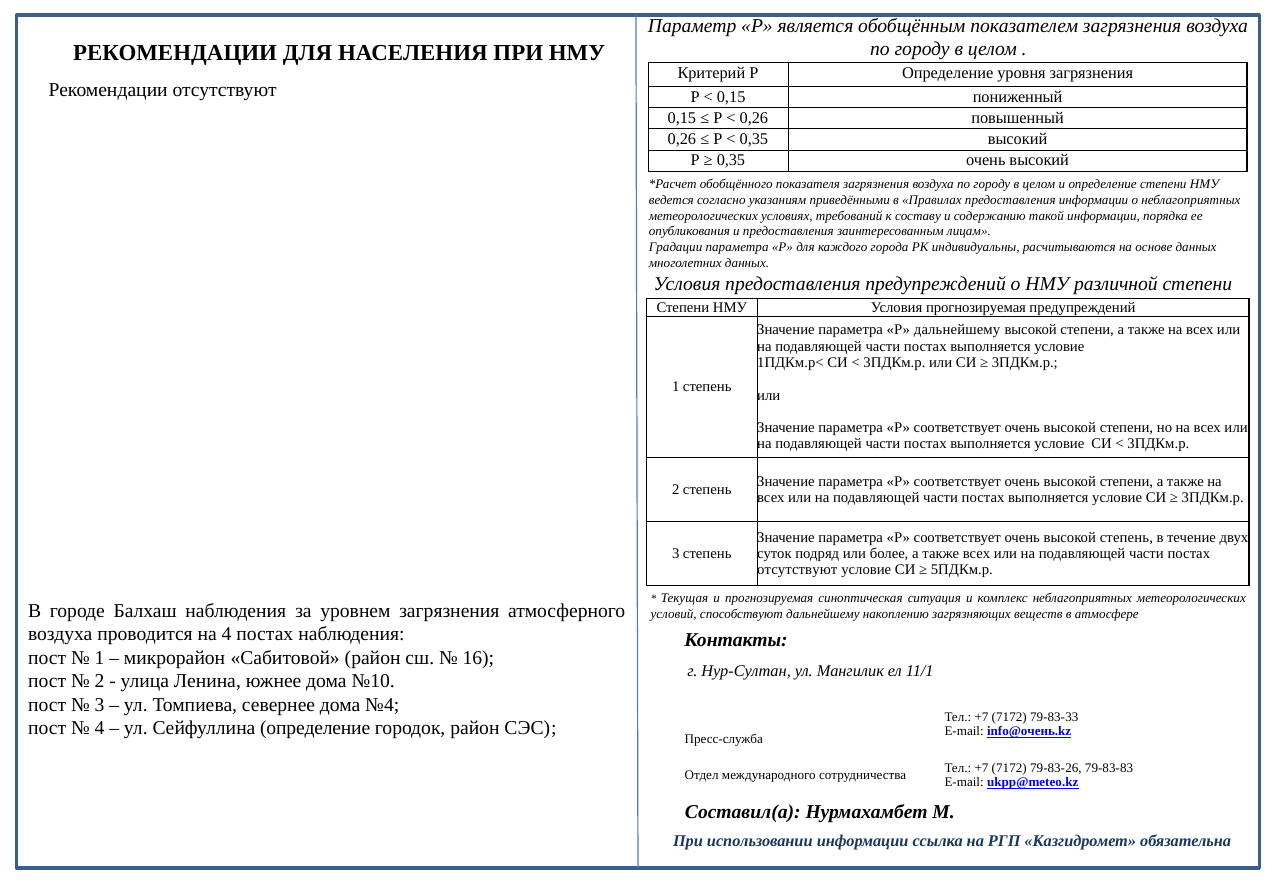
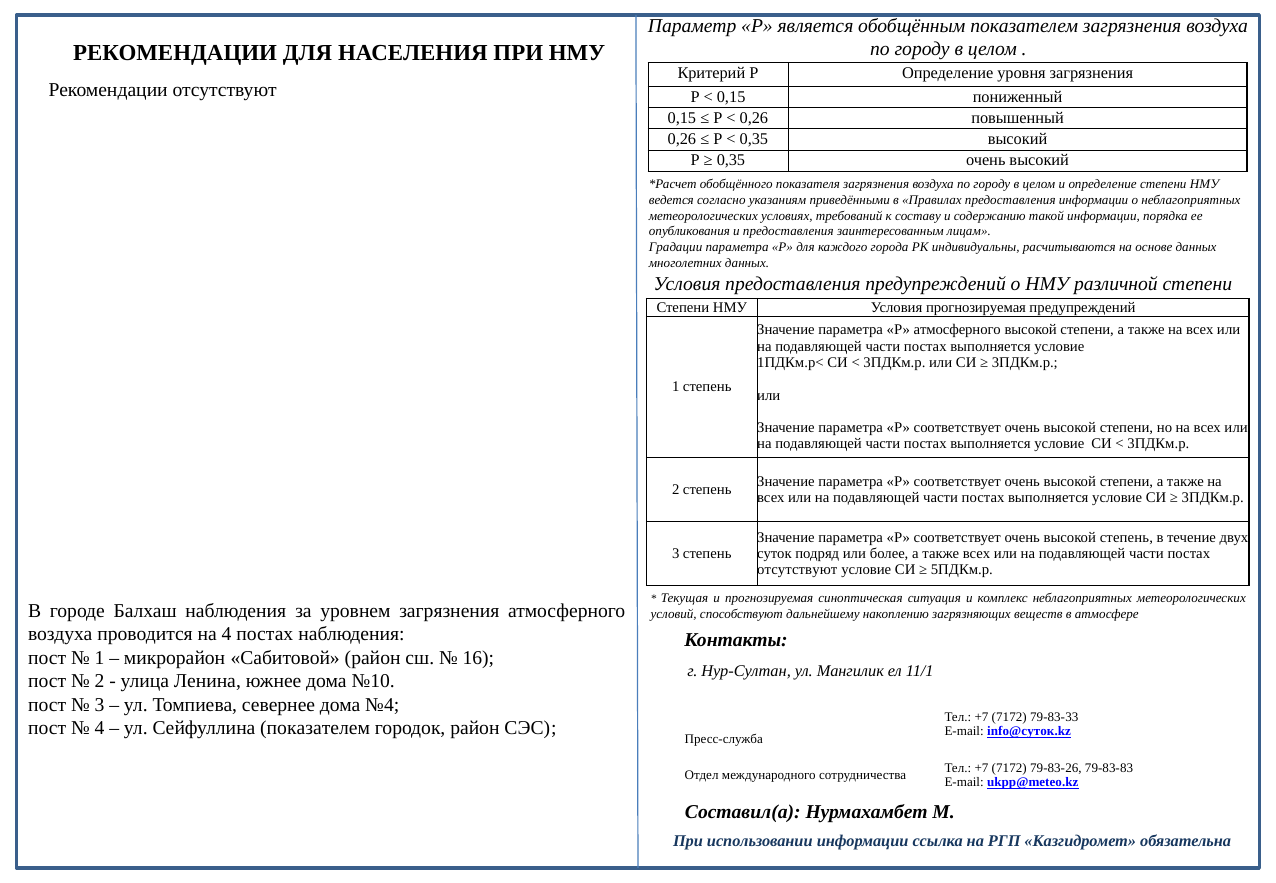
Р дальнейшему: дальнейшему -> атмосферного (957, 330)
Сейфуллина определение: определение -> показателем (315, 729)
info@очень.kz: info@очень.kz -> info@суток.kz (1029, 732)
